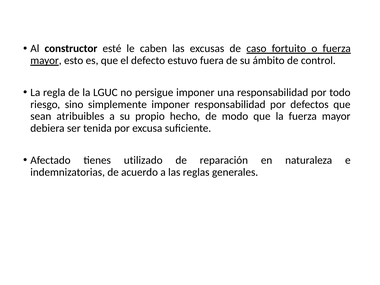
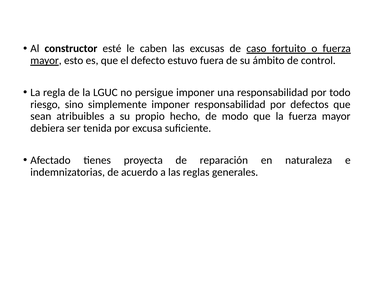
utilizado: utilizado -> proyecta (143, 160)
